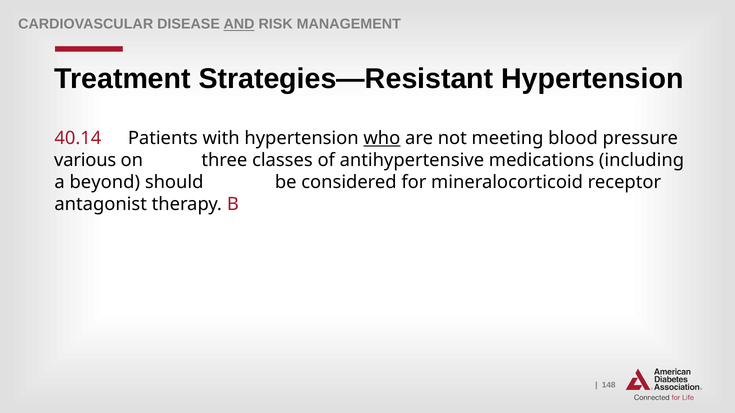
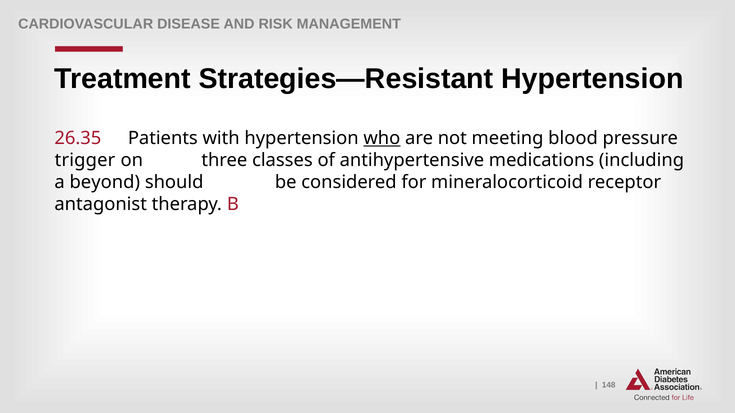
AND underline: present -> none (239, 24)
40.14: 40.14 -> 26.35 (78, 138)
various: various -> trigger (85, 160)
